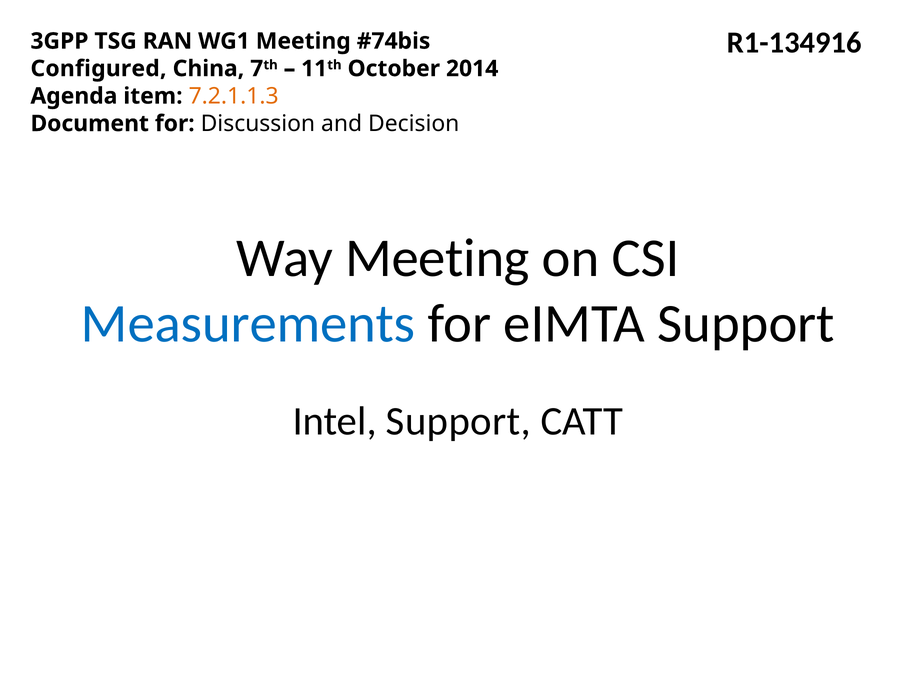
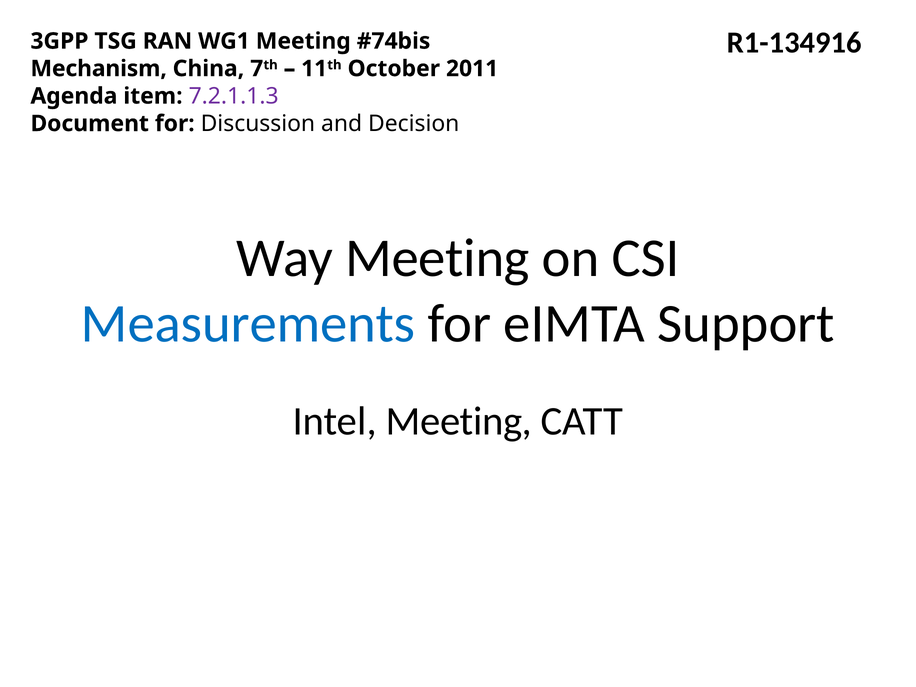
Configured: Configured -> Mechanism (99, 69)
2014: 2014 -> 2011 (472, 69)
7.2.1.1.3 colour: orange -> purple (234, 96)
Intel Support: Support -> Meeting (459, 421)
